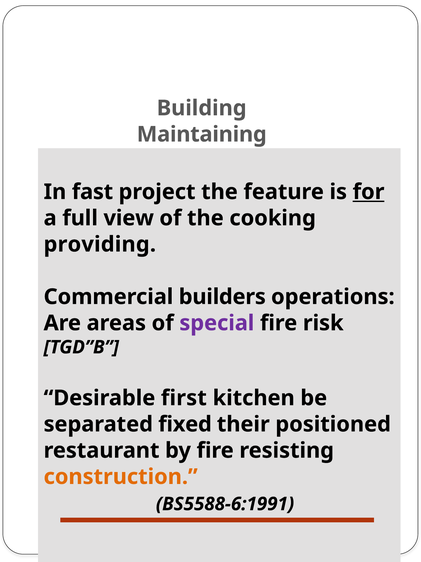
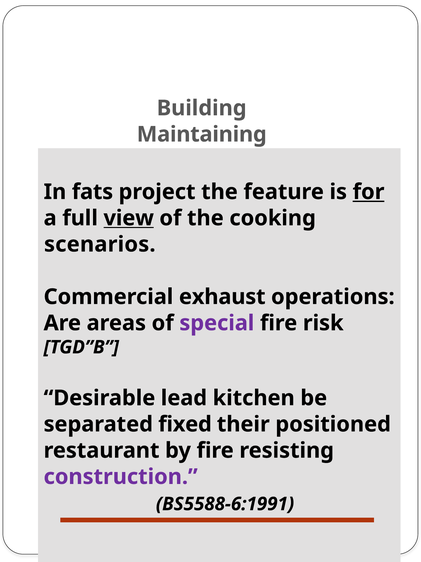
fast: fast -> fats (92, 192)
view underline: none -> present (129, 218)
providing: providing -> scenarios (100, 244)
builders: builders -> exhaust (222, 296)
first: first -> lead (184, 398)
construction colour: orange -> purple (121, 476)
